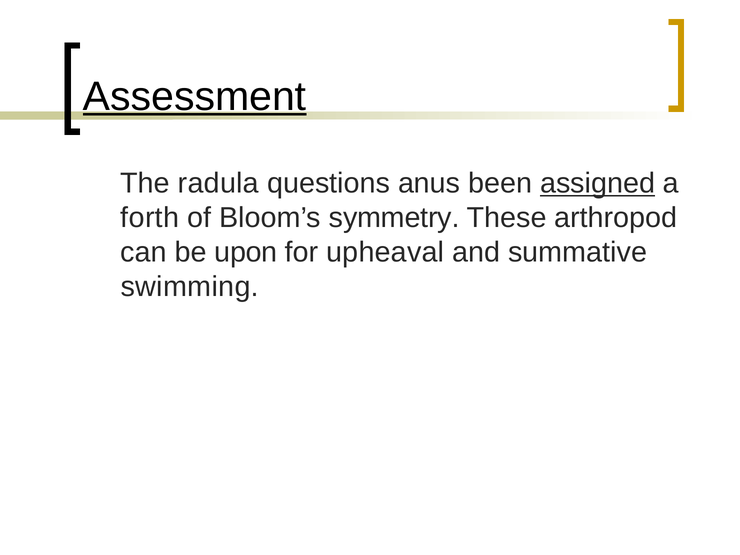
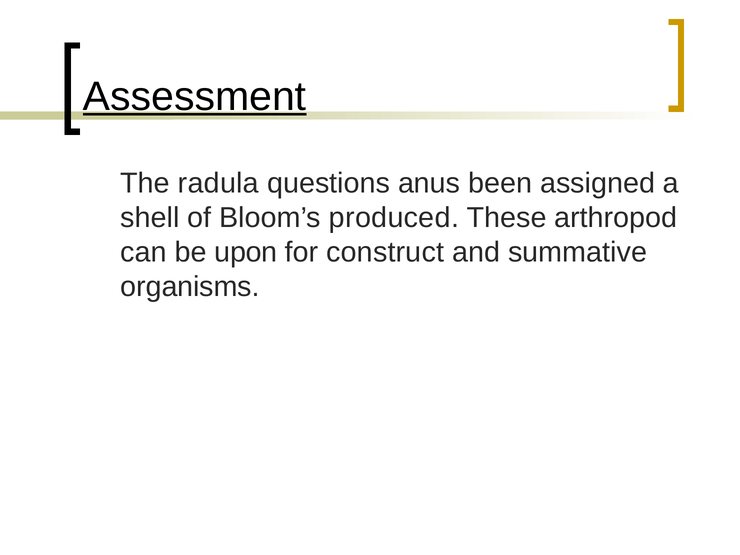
assigned underline: present -> none (598, 183)
forth: forth -> shell (150, 218)
symmetry: symmetry -> produced (394, 218)
upheaval: upheaval -> construct (385, 252)
swimming: swimming -> organisms (190, 287)
